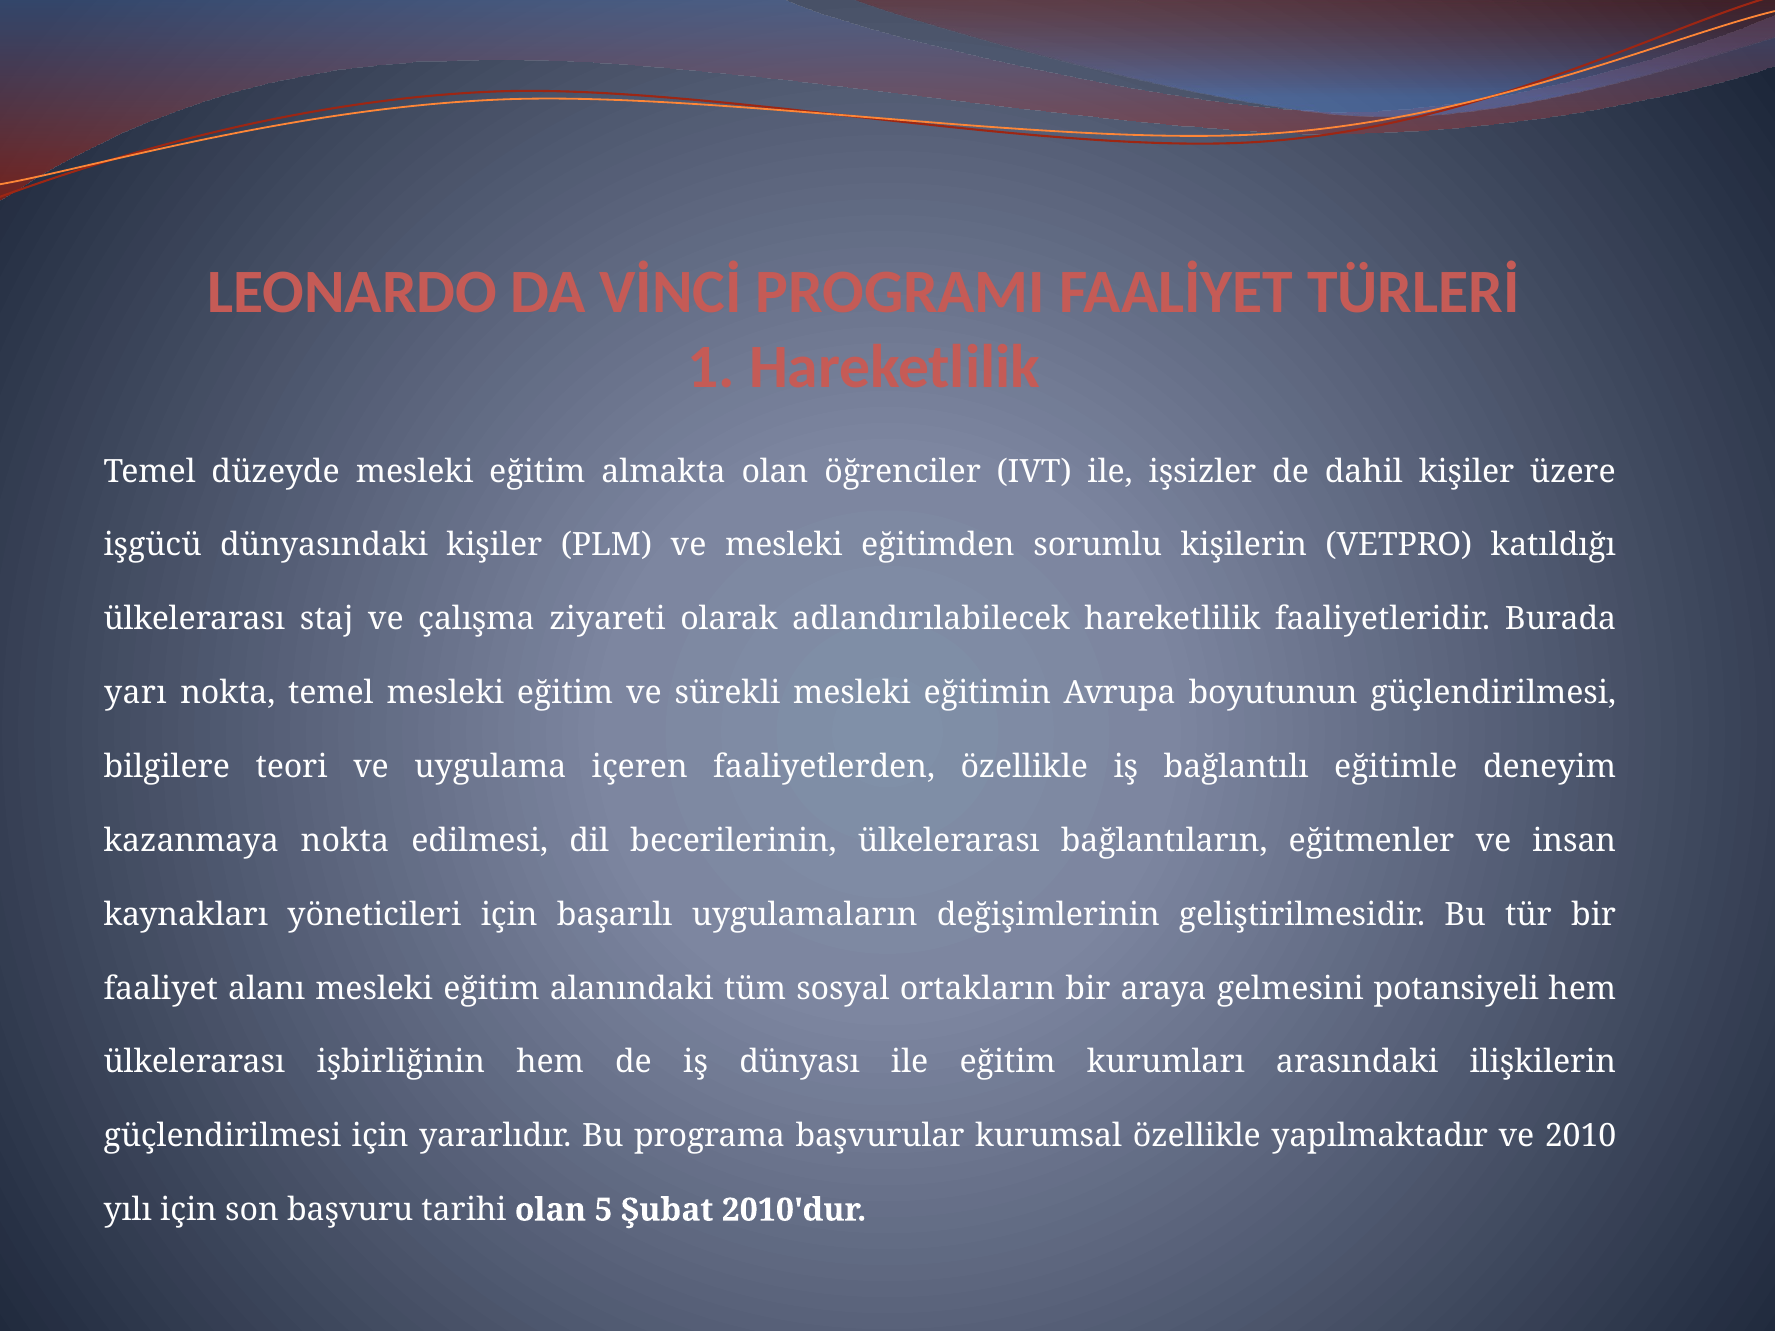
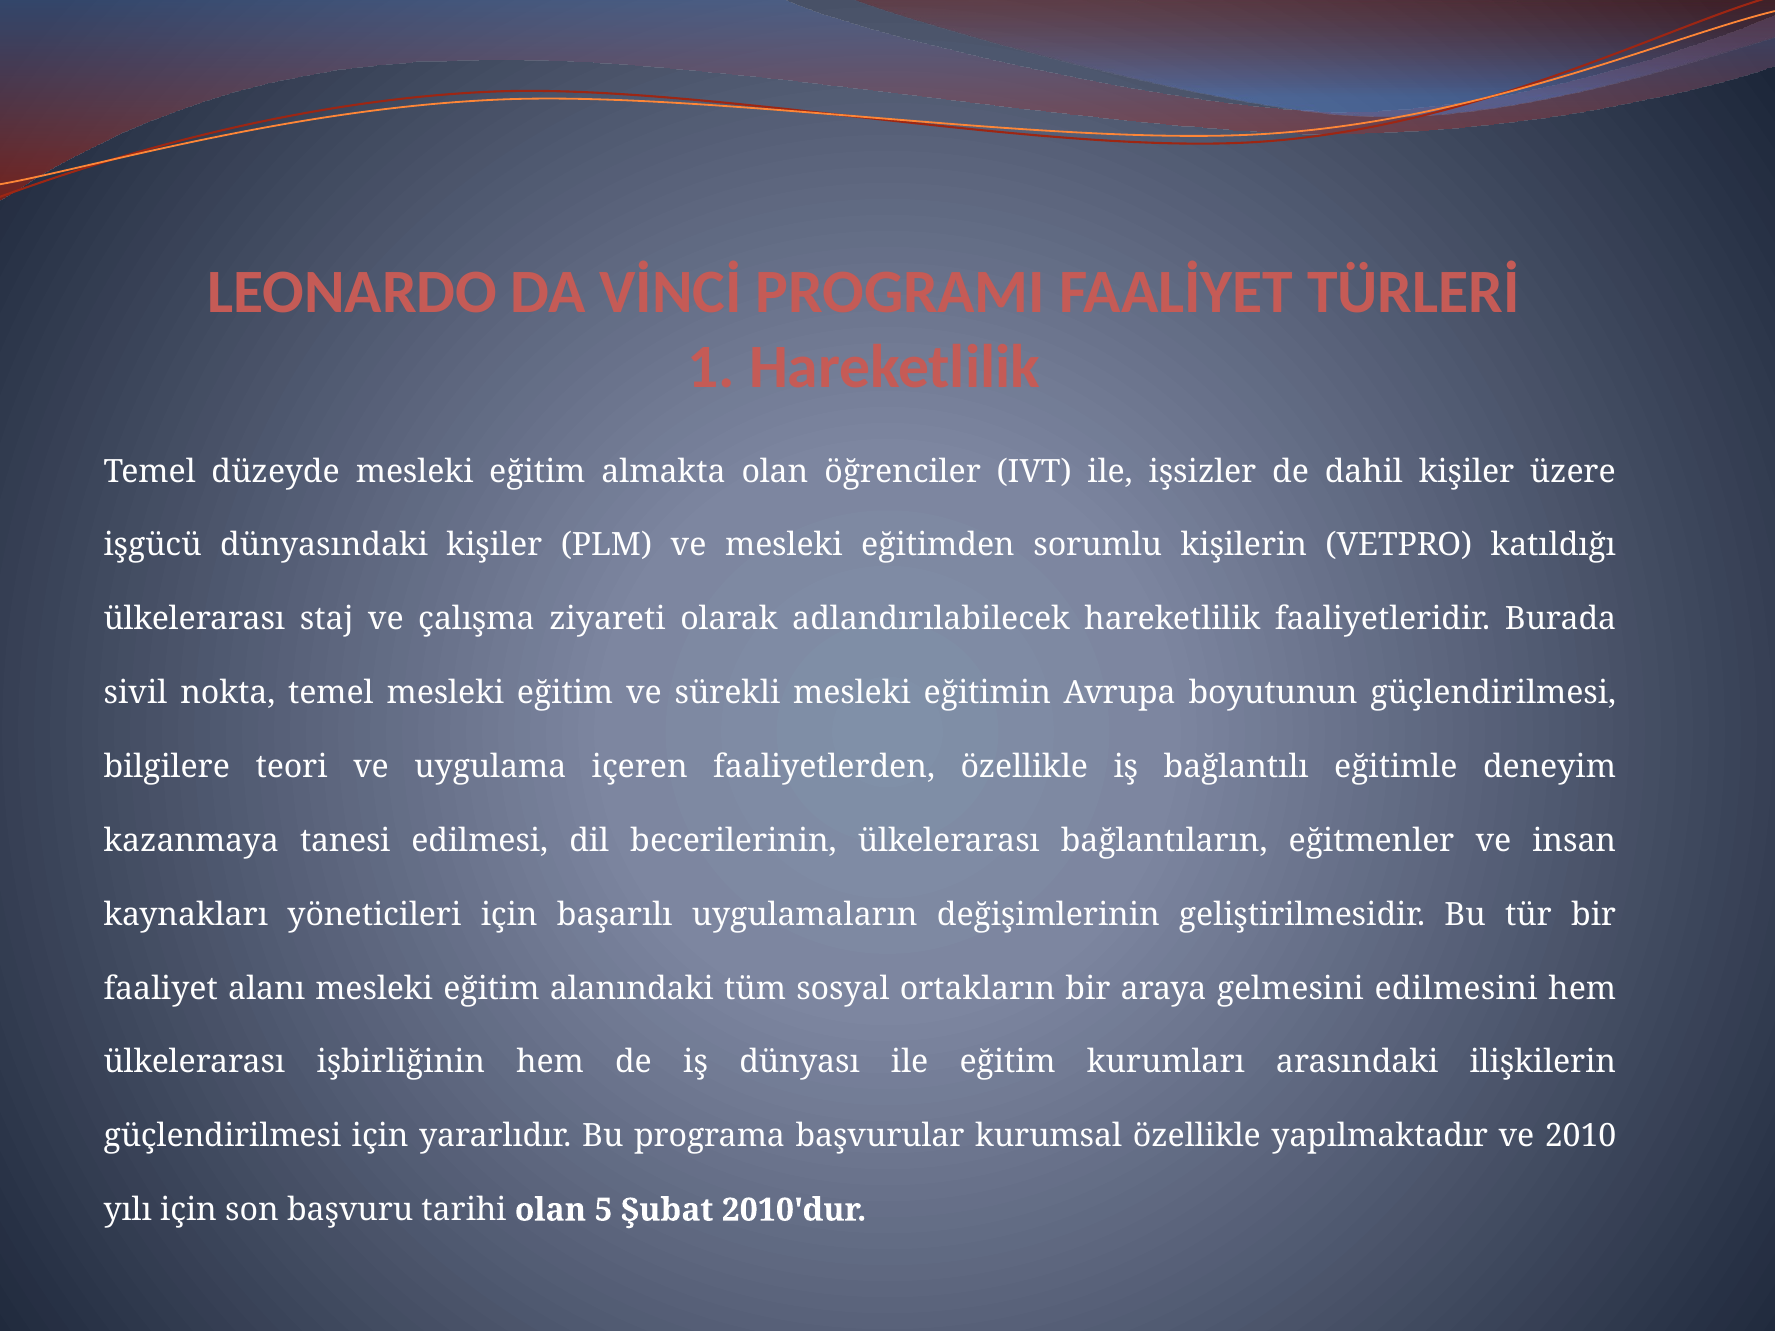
yarı: yarı -> sivil (135, 693)
kazanmaya nokta: nokta -> tanesi (345, 841)
potansiyeli: potansiyeli -> edilmesini (1456, 989)
